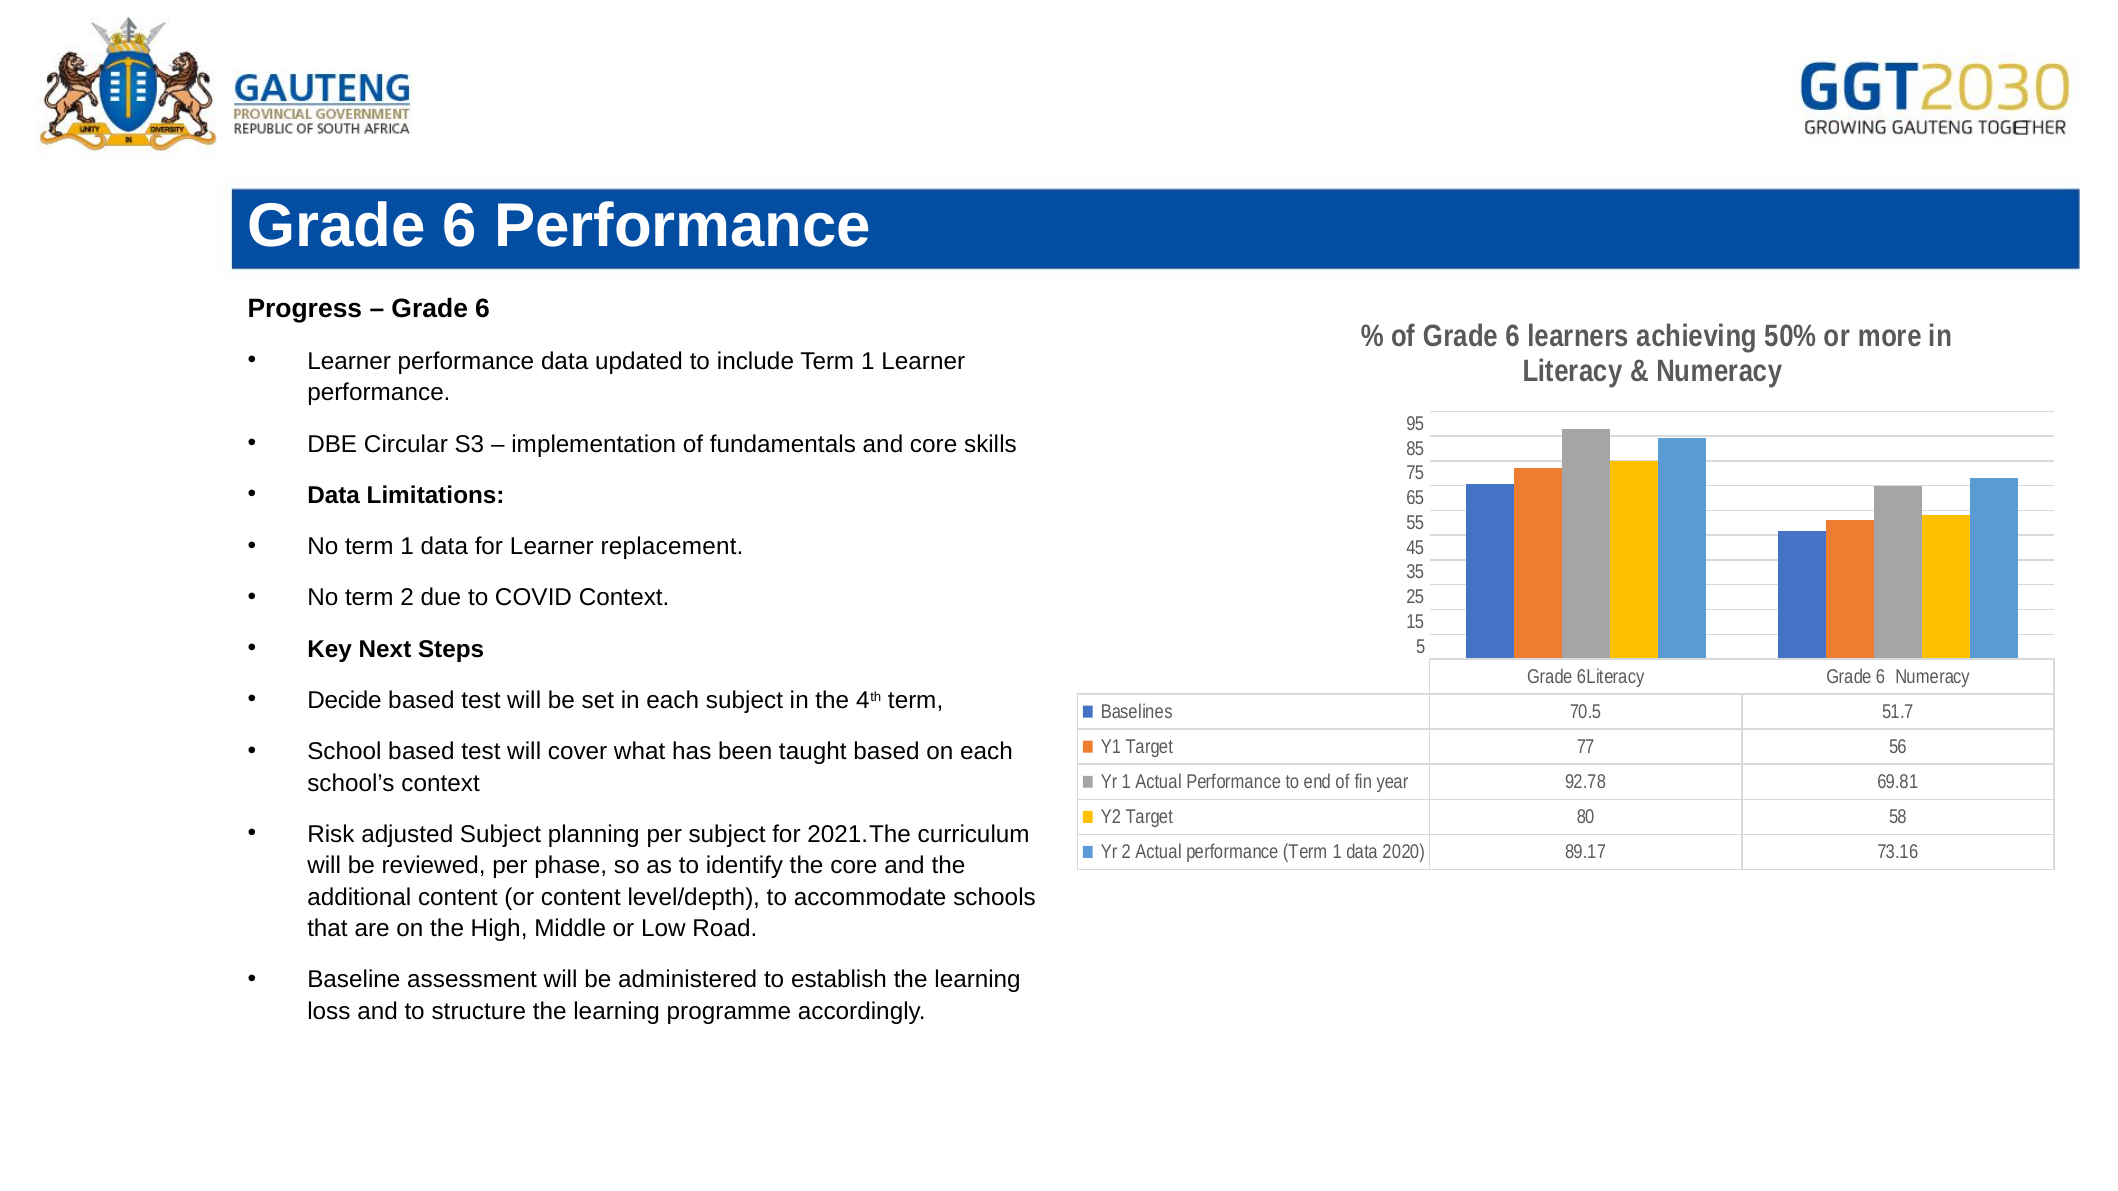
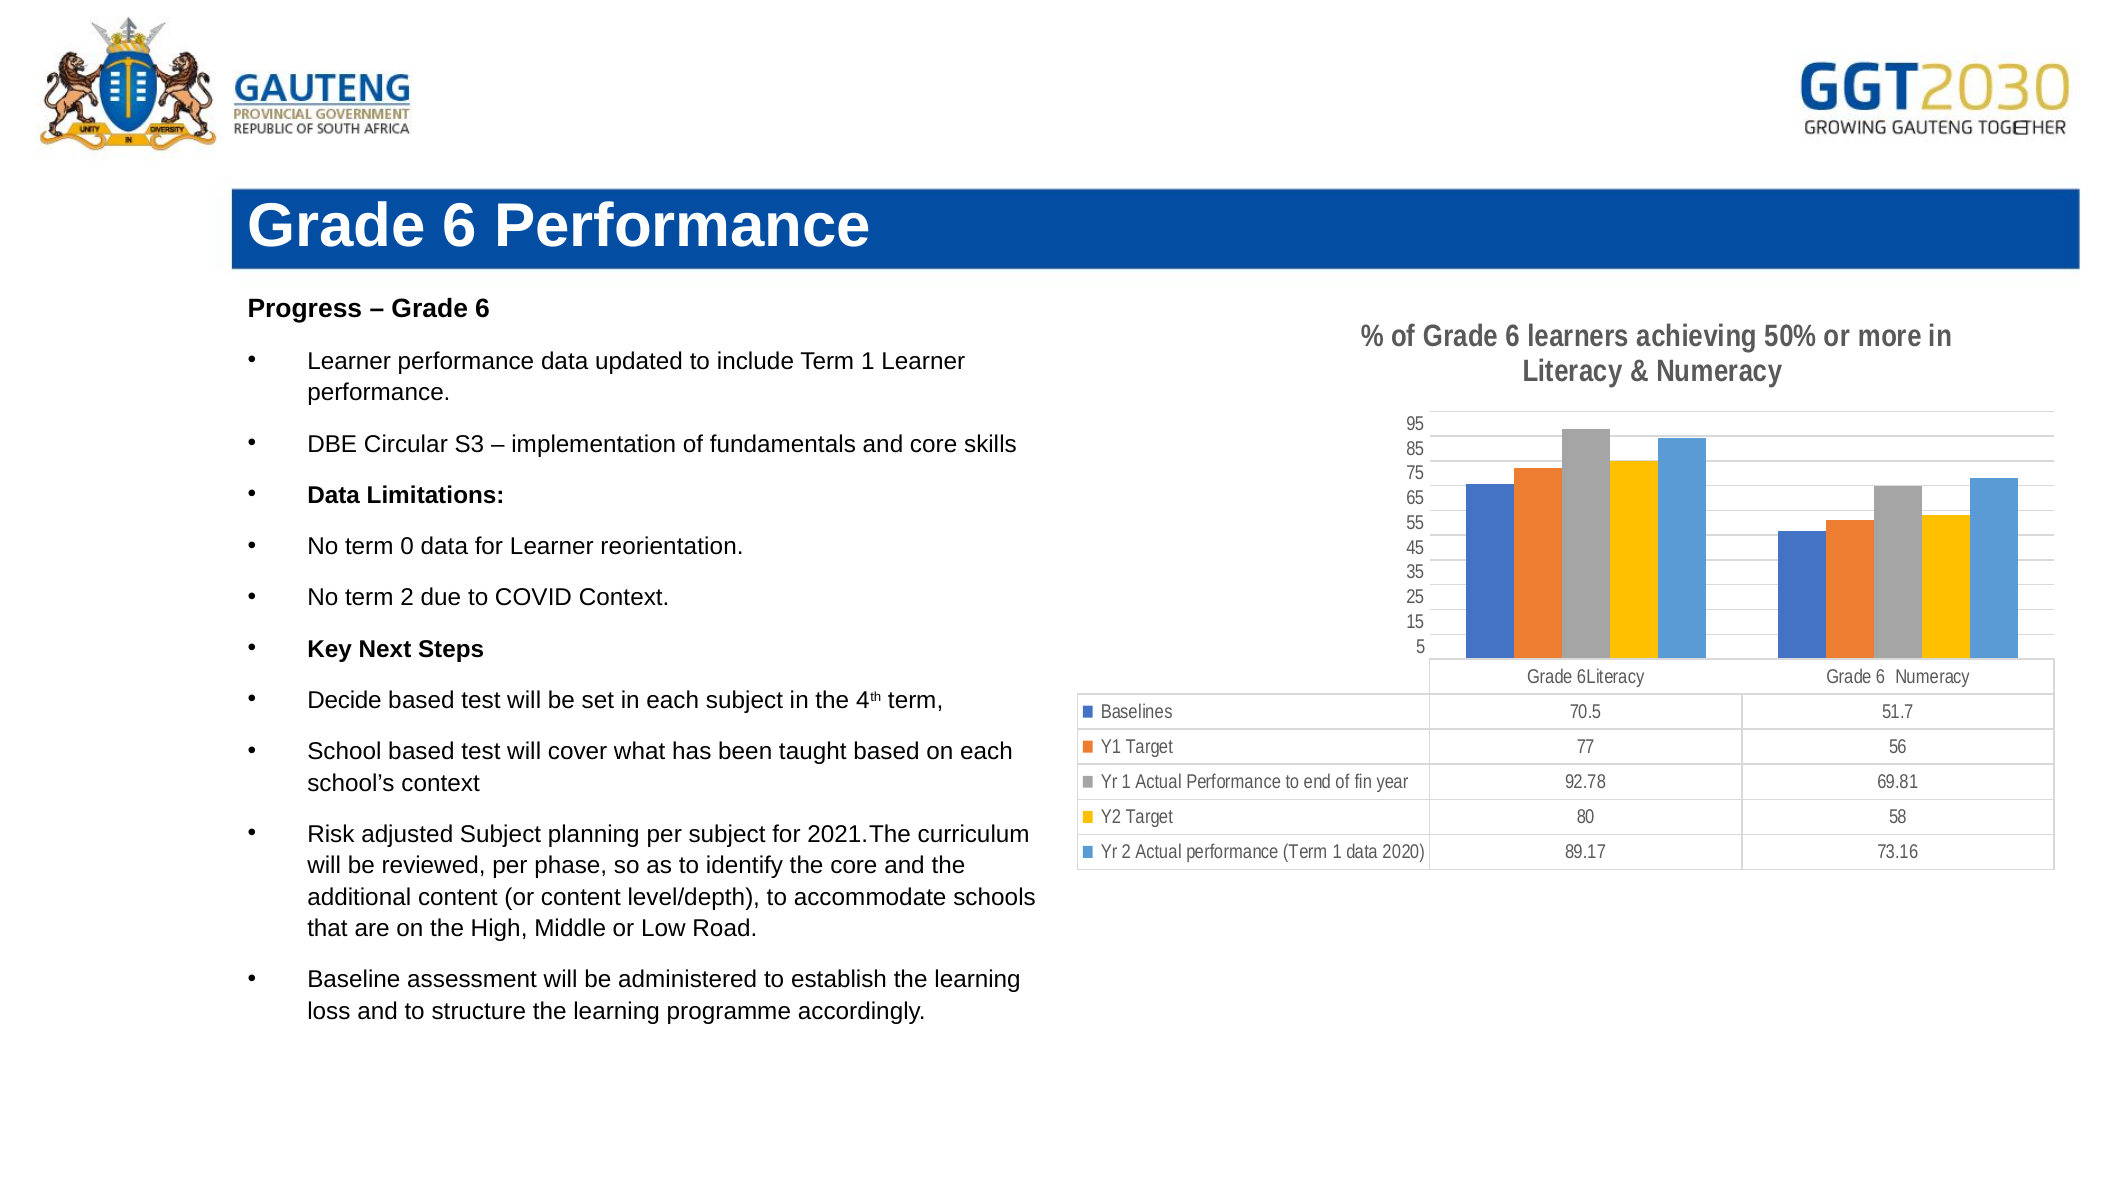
No term 1: 1 -> 0 (407, 547)
replacement: replacement -> reorientation (672, 547)
